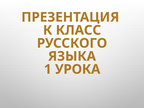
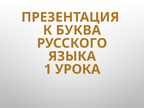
КЛАСС: КЛАСС -> БУКВА (78, 30)
